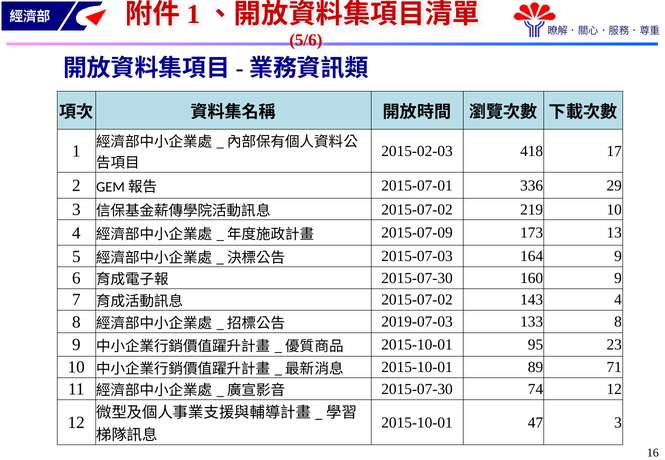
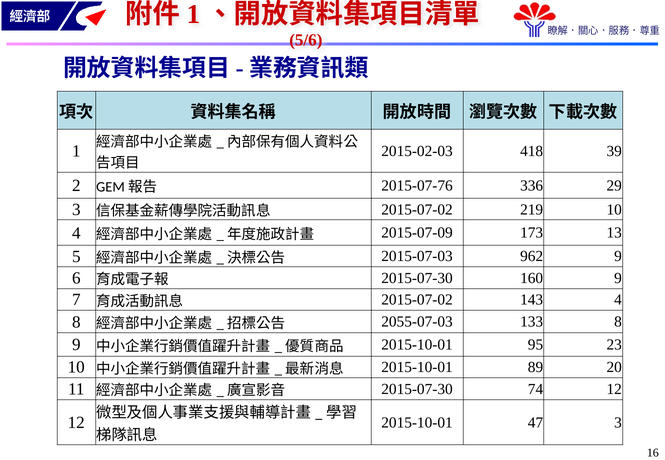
17: 17 -> 39 (614, 151)
2015-07-01: 2015-07-01 -> 2015-07-76 (417, 186)
164: 164 -> 962 (532, 257)
2019-07-03: 2019-07-03 -> 2055-07-03 (417, 322)
71: 71 -> 20 (614, 368)
